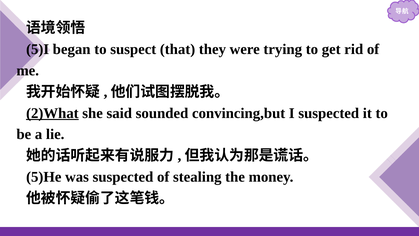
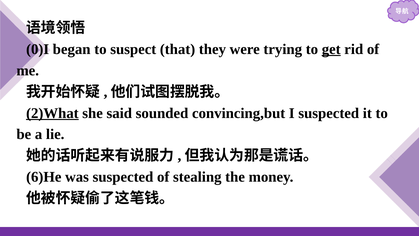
5)I: 5)I -> 0)I (38, 49)
get underline: none -> present (331, 49)
5)He: 5)He -> 6)He (44, 177)
